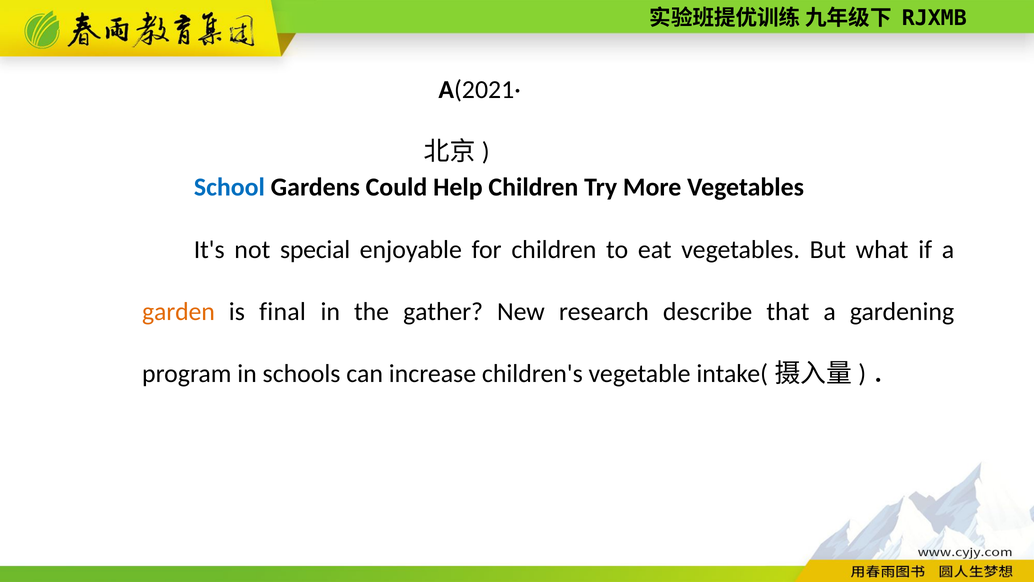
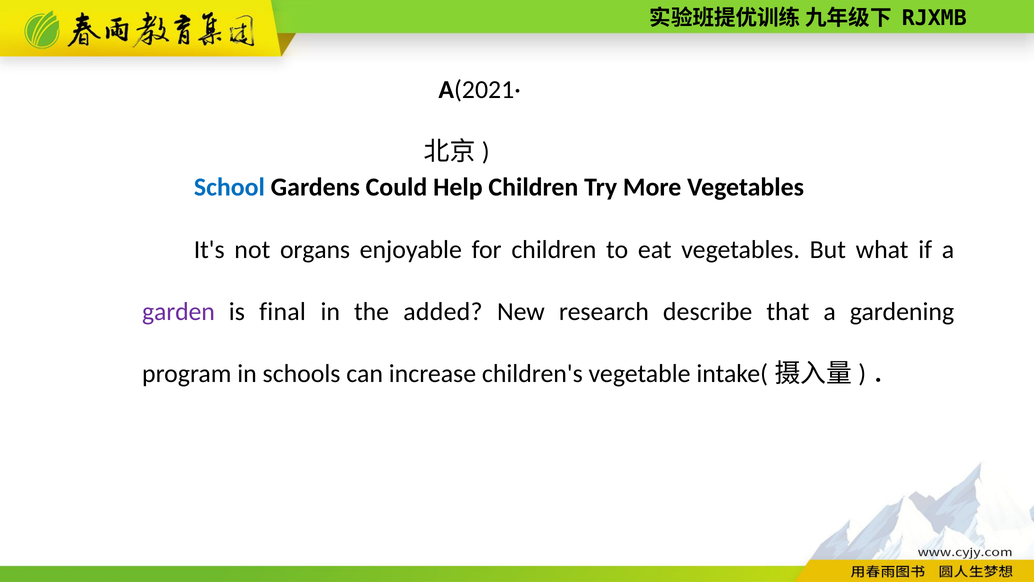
special: special -> organs (315, 249)
garden colour: orange -> purple (178, 311)
gather: gather -> added (443, 311)
